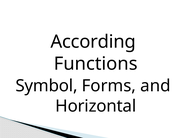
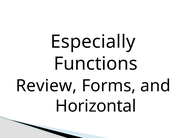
According: According -> Especially (93, 42)
Symbol: Symbol -> Review (46, 86)
